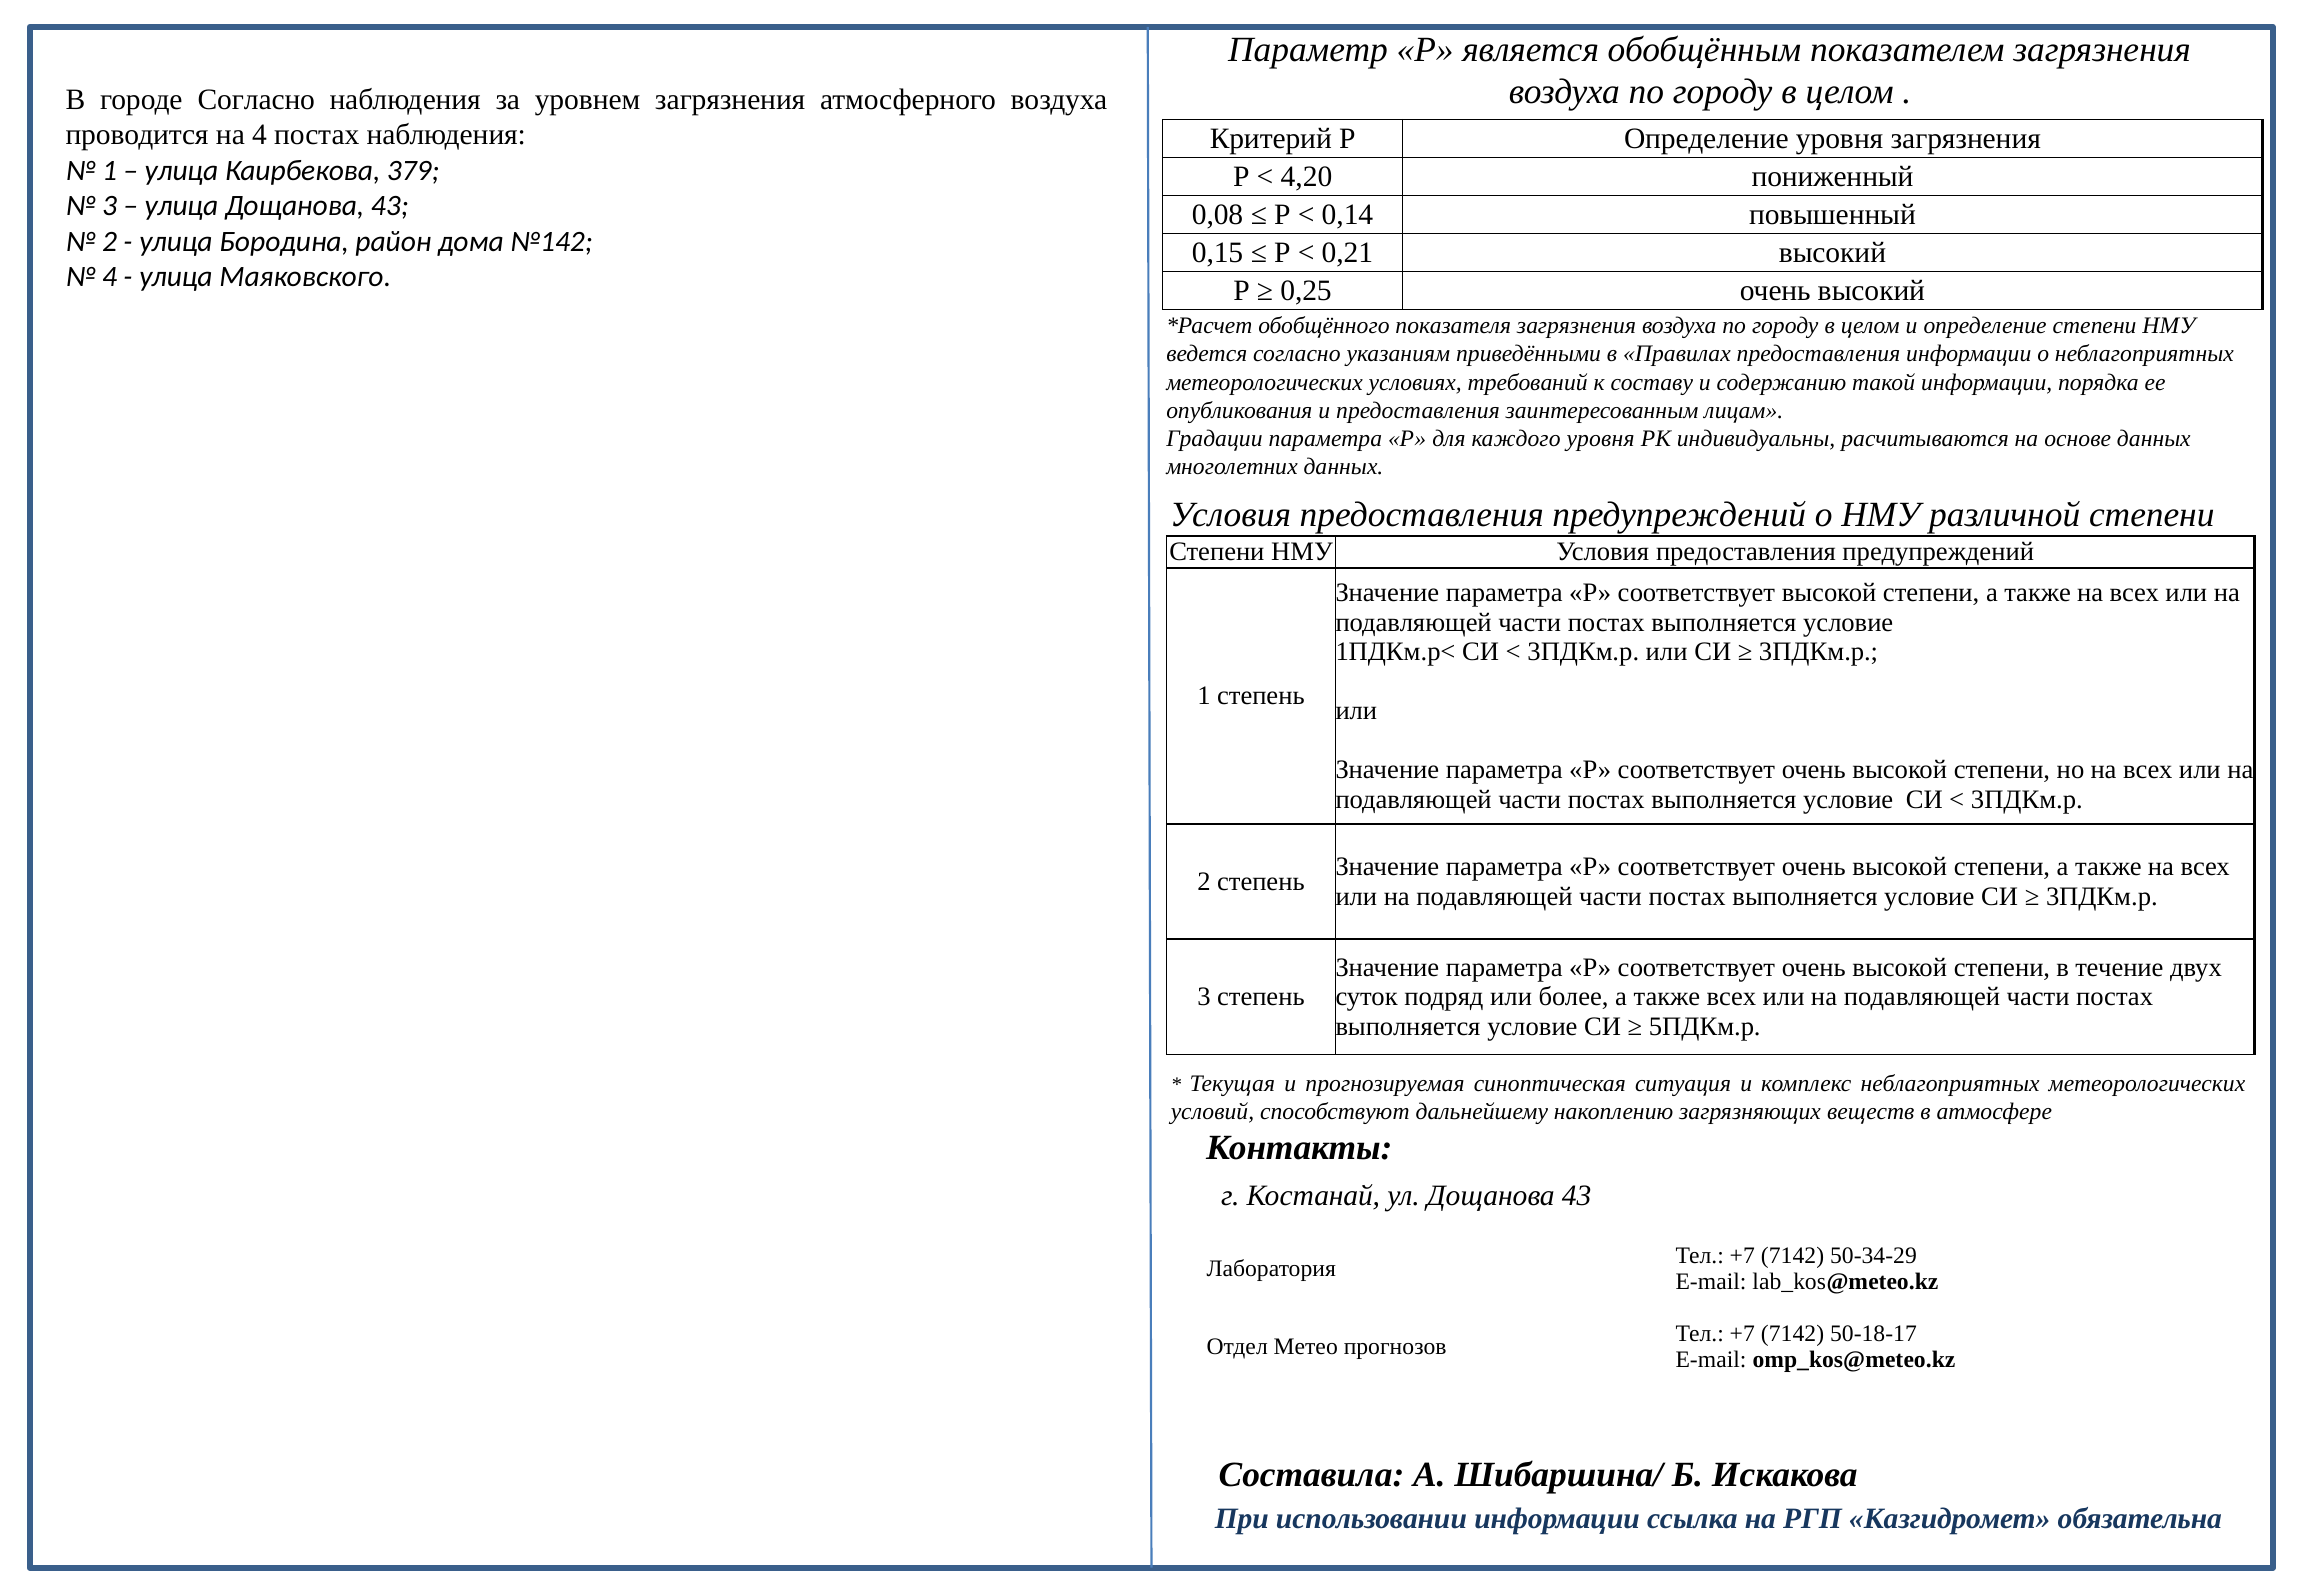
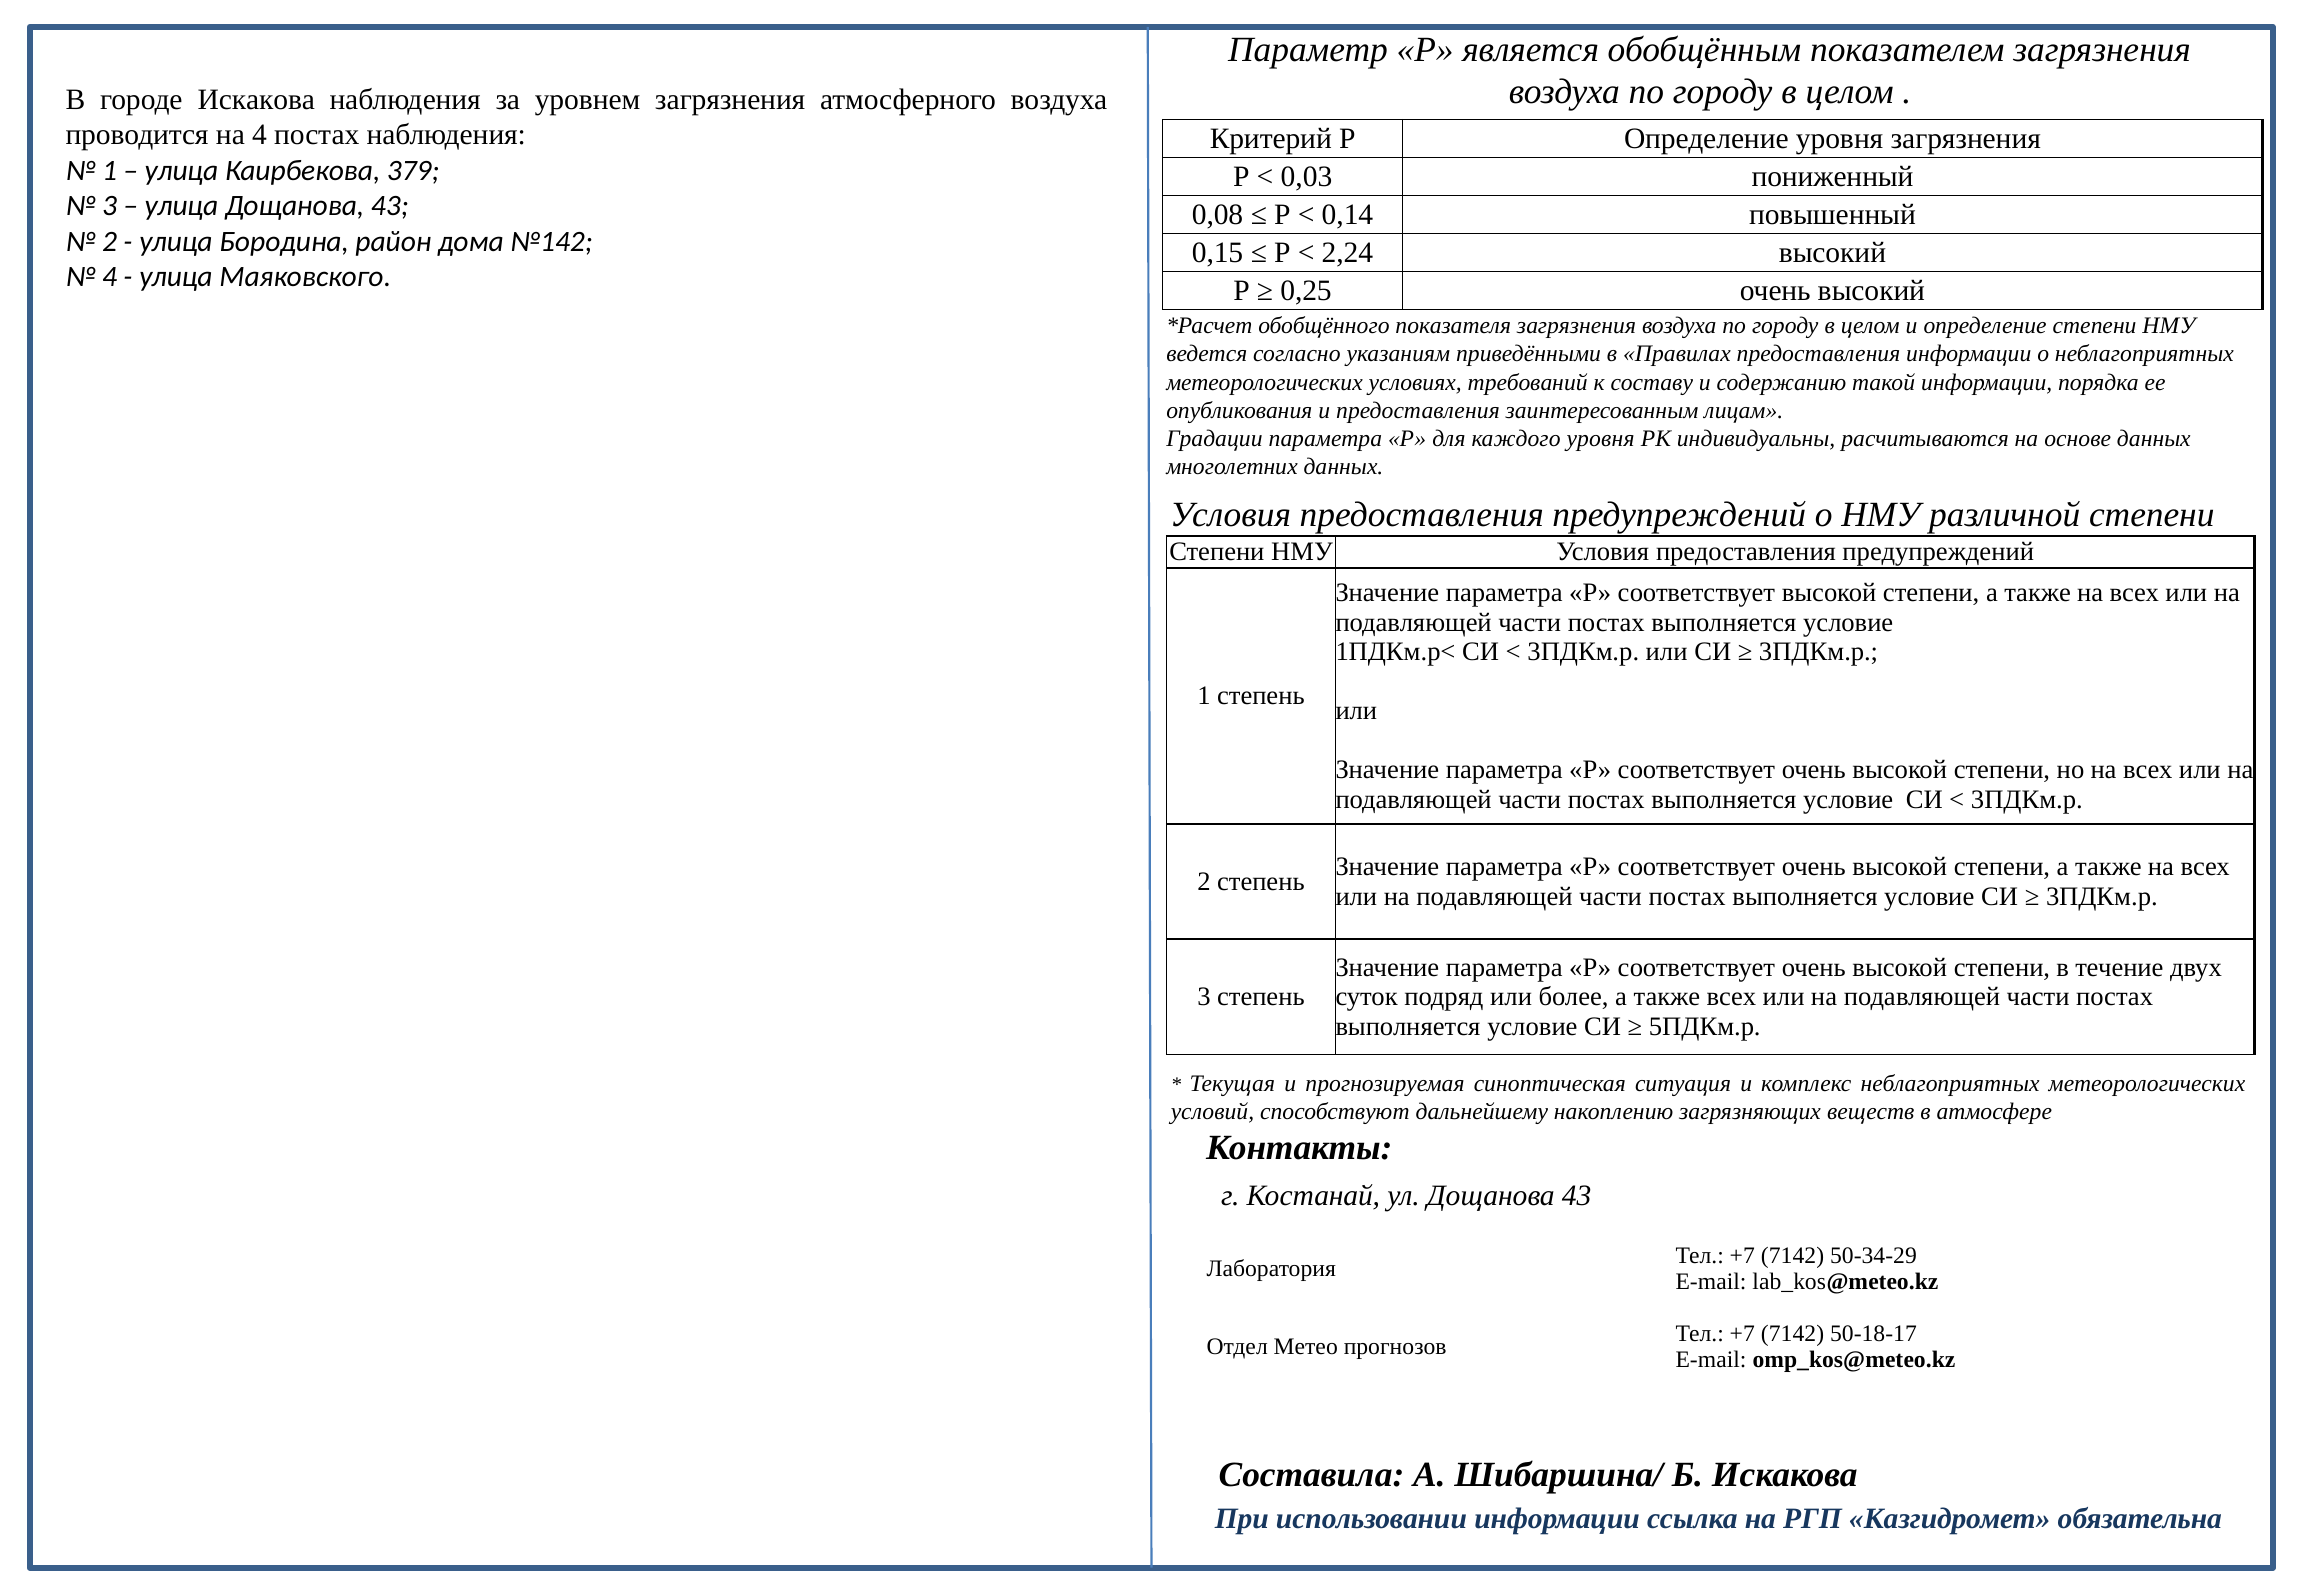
городе Согласно: Согласно -> Искакова (256, 99)
4,20: 4,20 -> 0,03 (1306, 176)
0,21: 0,21 -> 2,24 (1347, 252)
